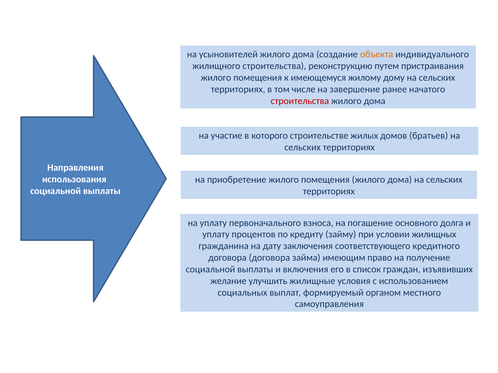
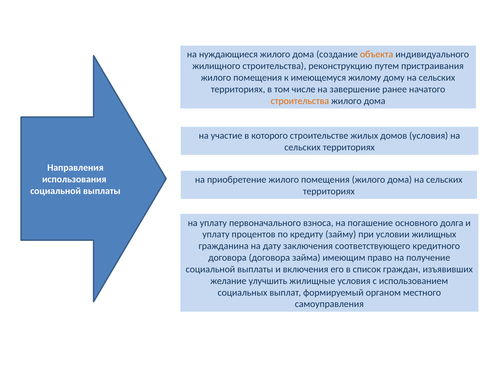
усыновителей: усыновителей -> нуждающиеся (228, 55)
строительства colour: red -> orange (300, 101)
домов братьев: братьев -> условия (429, 136)
